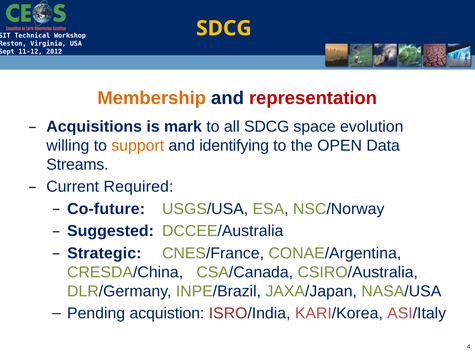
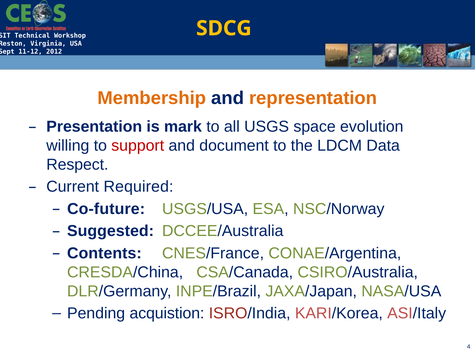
representation colour: red -> orange (313, 98)
Acquisitions: Acquisitions -> Presentation (94, 127)
all SDCG: SDCG -> USGS (267, 127)
support colour: orange -> red (138, 146)
identifying: identifying -> document (234, 146)
OPEN: OPEN -> LDCM (340, 146)
Streams: Streams -> Respect (77, 165)
Strategic: Strategic -> Contents (104, 253)
